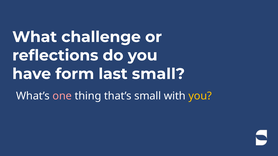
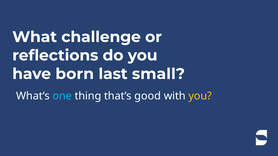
form: form -> born (75, 74)
one colour: pink -> light blue (62, 96)
that’s small: small -> good (148, 96)
